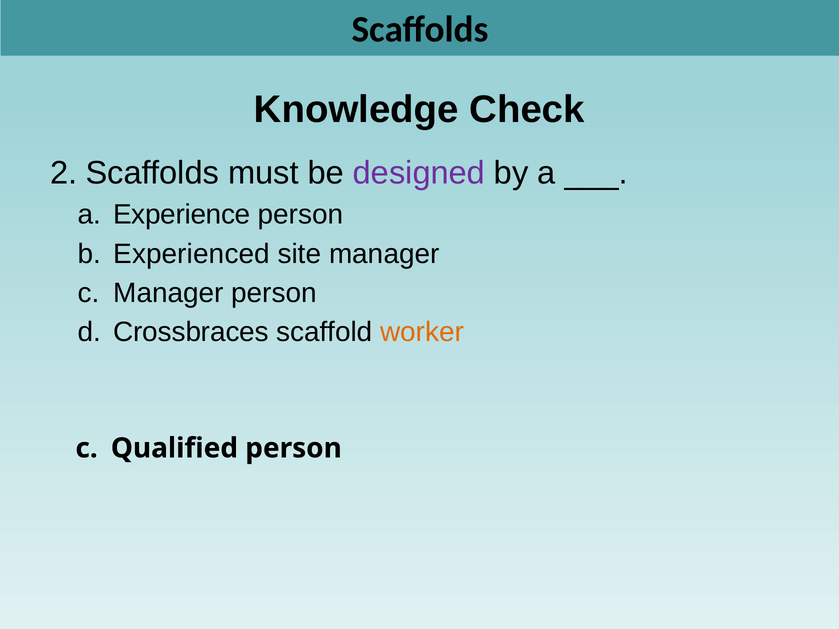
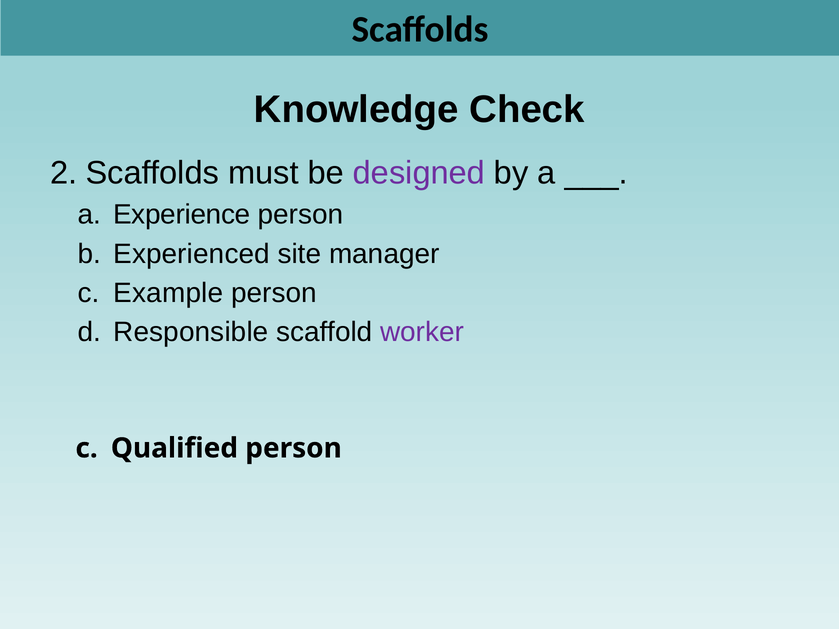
Manager: Manager -> Example (168, 293)
Crossbraces: Crossbraces -> Responsible (191, 332)
worker colour: orange -> purple (422, 332)
